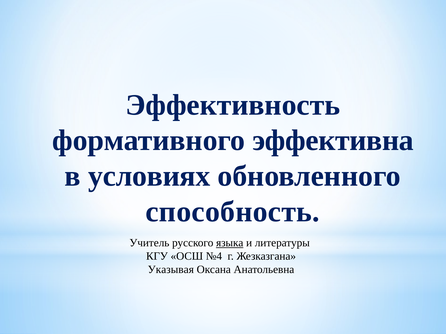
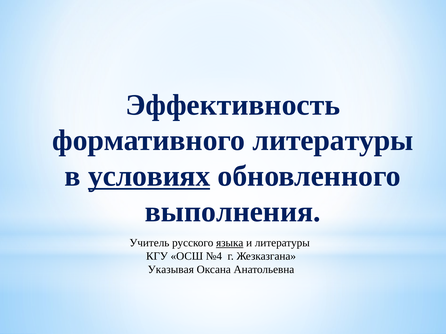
формативного эффективна: эффективна -> литературы (333, 141)
условиях underline: none -> present (149, 176)
способность: способность -> выполнения (233, 212)
